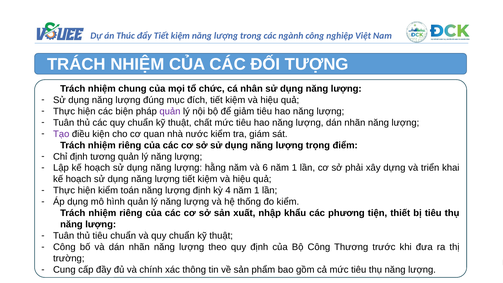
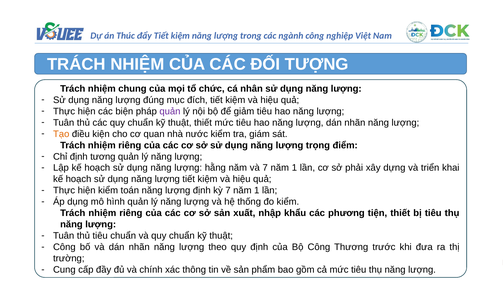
thuật chất: chất -> thiết (203, 123)
Tạo colour: purple -> orange (61, 134)
và 6: 6 -> 7 (265, 168)
kỳ 4: 4 -> 7 (228, 190)
